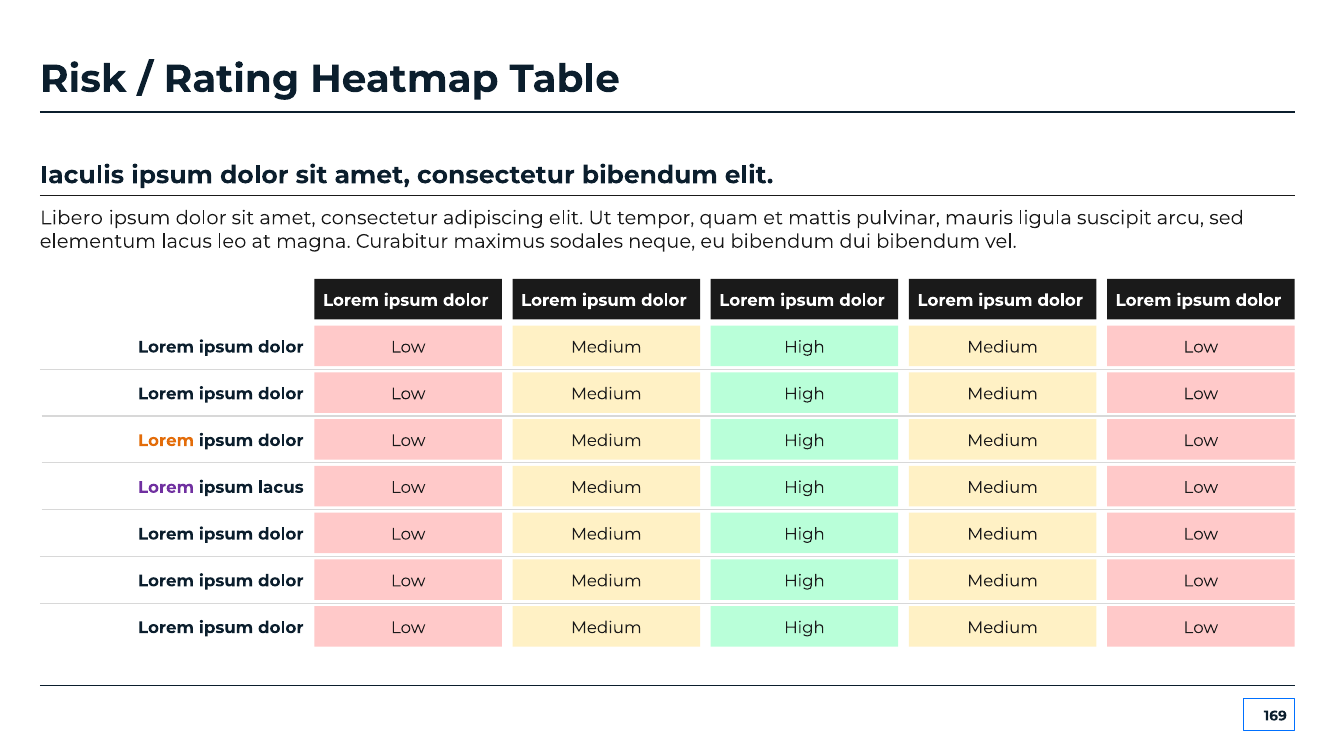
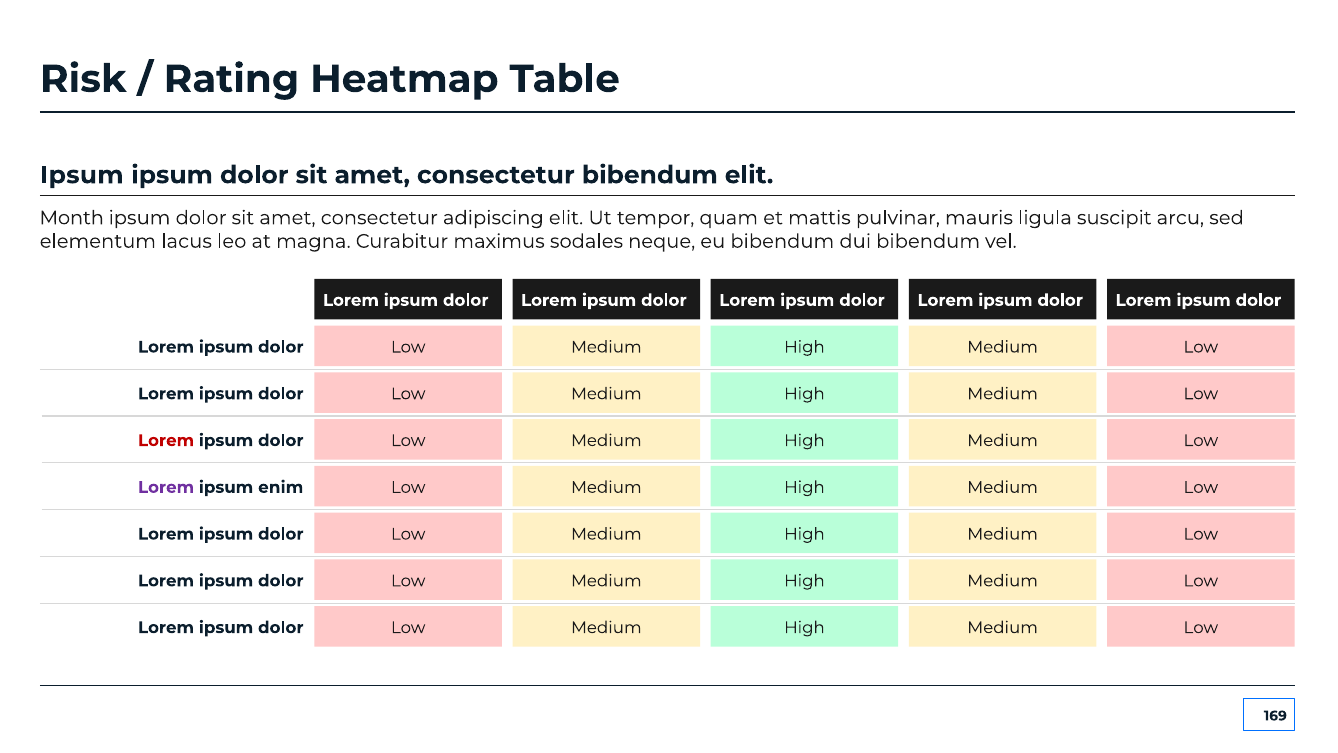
Iaculis: Iaculis -> Ipsum (82, 175)
Libero: Libero -> Month (72, 218)
Lorem colour: orange -> red (166, 440)
ipsum lacus: lacus -> enim (281, 487)
